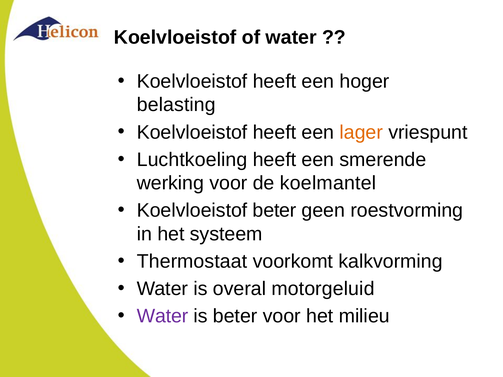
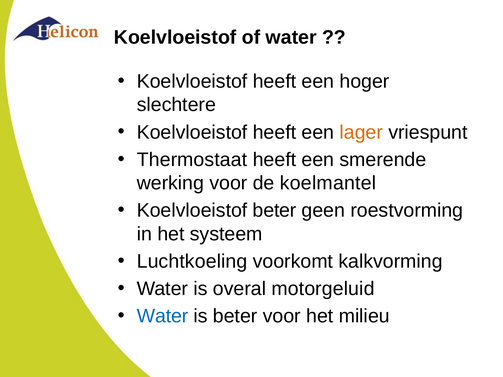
belasting: belasting -> slechtere (176, 105)
Luchtkoeling: Luchtkoeling -> Thermostaat (192, 160)
Thermostaat: Thermostaat -> Luchtkoeling (192, 262)
Water colour: purple -> blue (163, 316)
